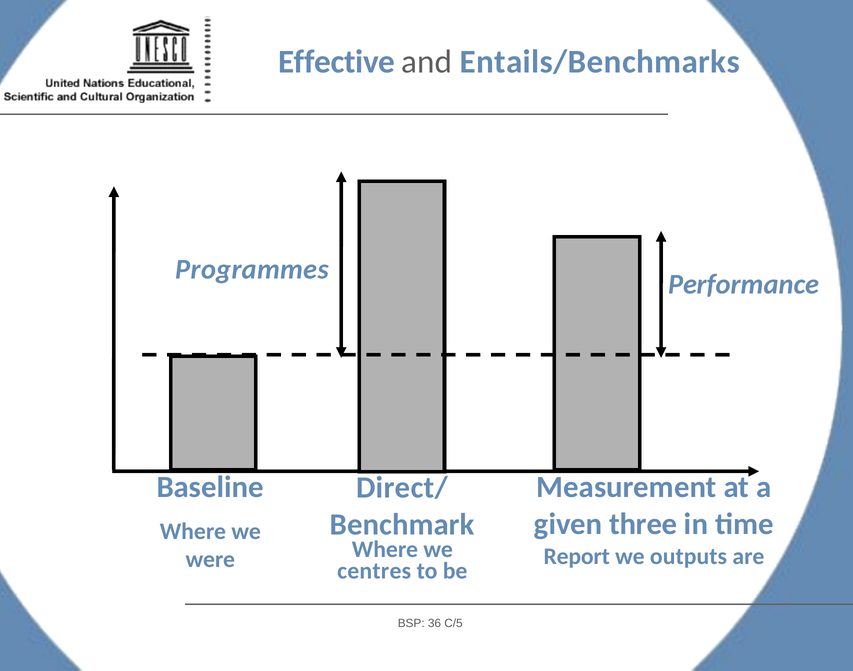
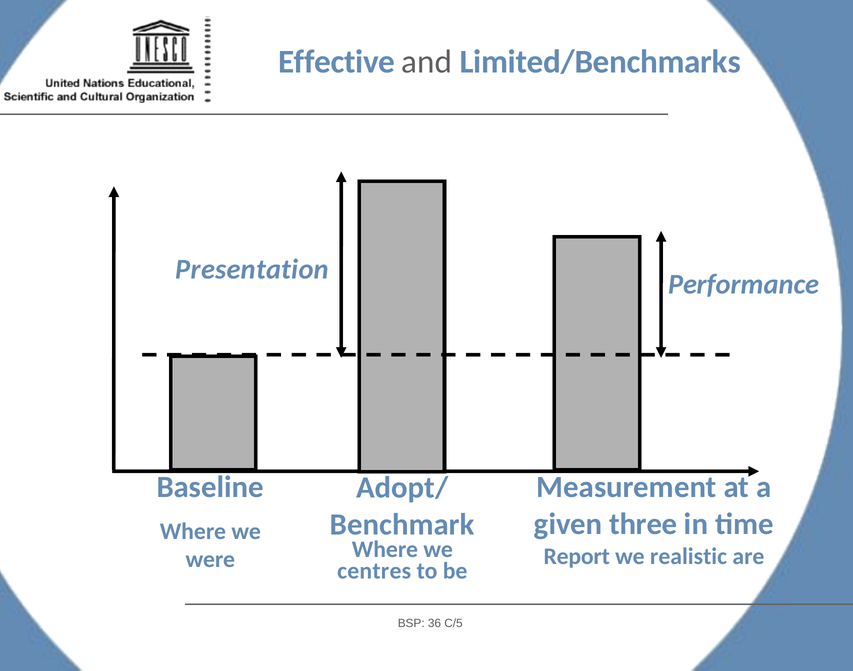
Entails/Benchmarks: Entails/Benchmarks -> Limited/Benchmarks (600, 62)
Programmes: Programmes -> Presentation (252, 270)
Direct/: Direct/ -> Adopt/ (402, 488)
outputs: outputs -> realistic (689, 557)
